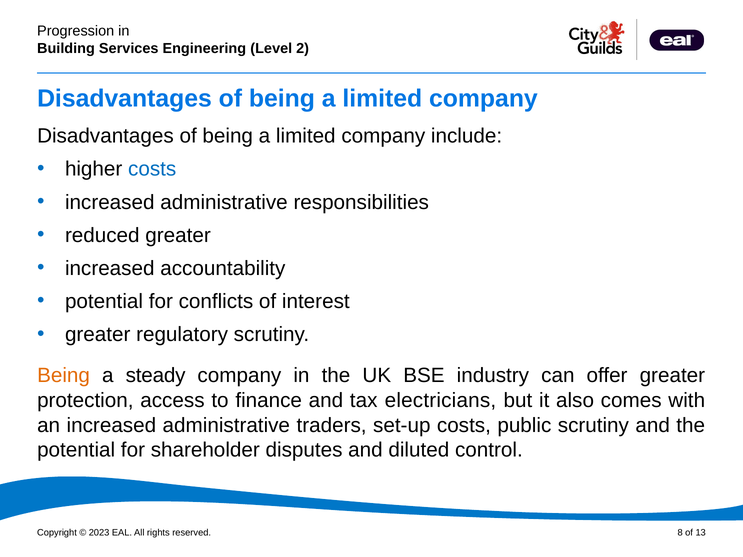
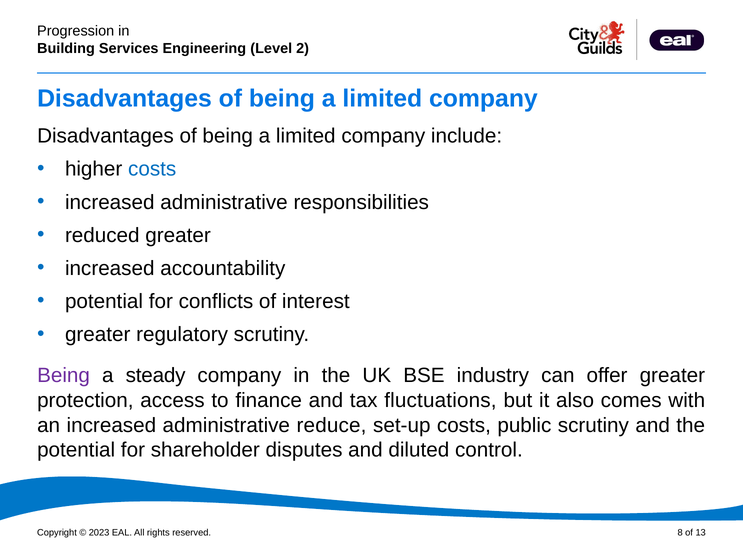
Being colour: orange -> purple (64, 376)
electricians: electricians -> fluctuations (440, 401)
traders: traders -> reduce (331, 425)
